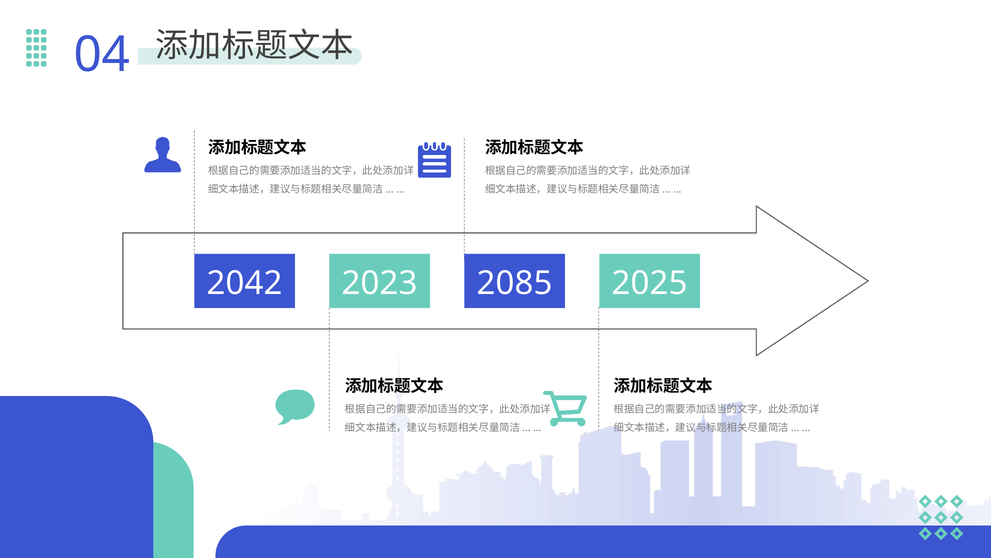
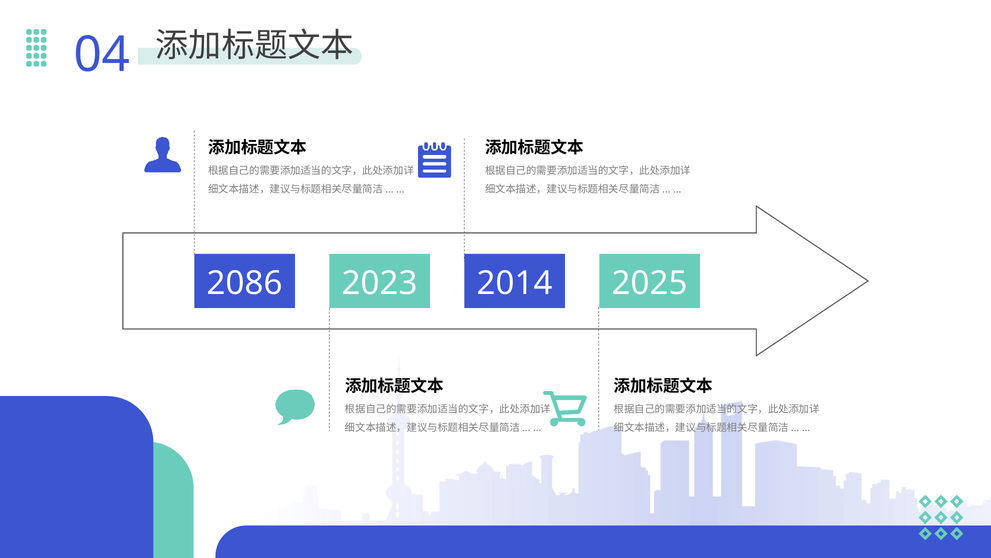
2042: 2042 -> 2086 (245, 283)
2085: 2085 -> 2014 (515, 283)
